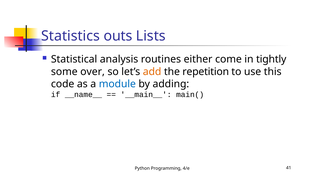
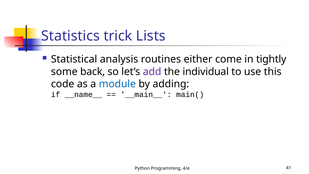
outs: outs -> trick (118, 36)
over: over -> back (93, 72)
add colour: orange -> purple (152, 72)
repetition: repetition -> individual (206, 72)
